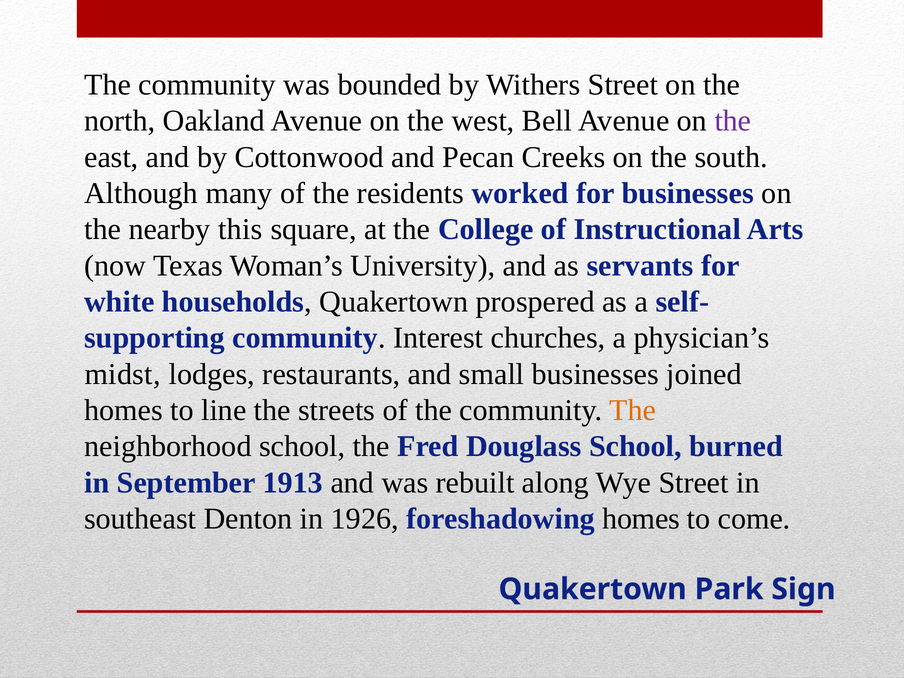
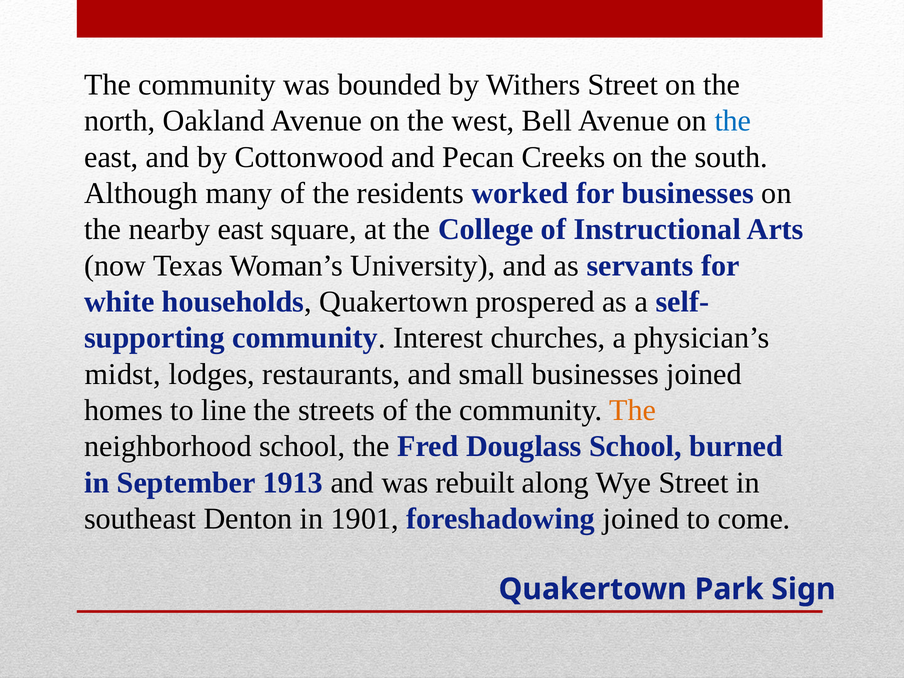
the colour: purple -> blue (733, 121)
nearby this: this -> east (241, 230)
1926: 1926 -> 1901 (365, 519)
foreshadowing homes: homes -> joined (641, 519)
